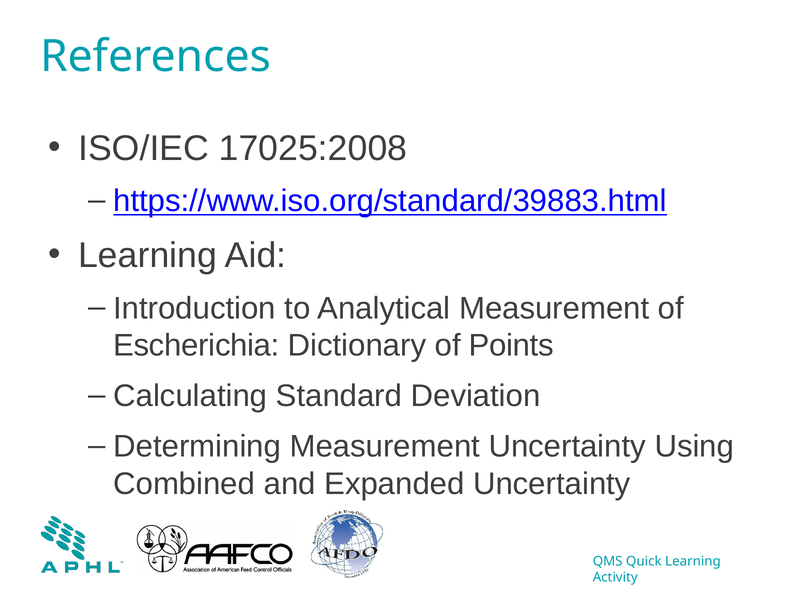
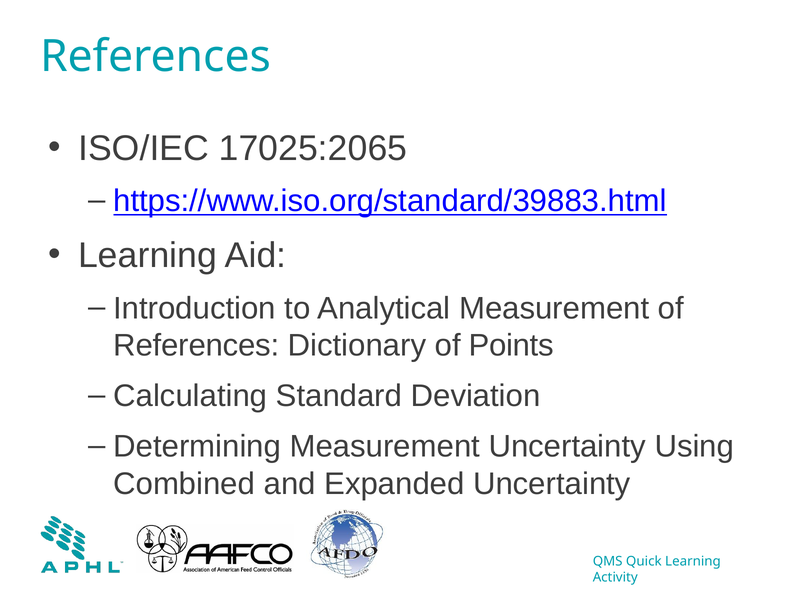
17025:2008: 17025:2008 -> 17025:2065 (313, 148)
Escherichia: Escherichia -> References (196, 345)
